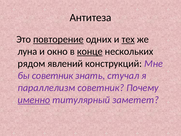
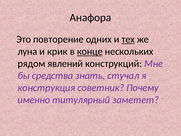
Антитеза: Антитеза -> Анафора (90, 18)
повторение underline: present -> none (58, 39)
окно: окно -> крик (57, 51)
бы советник: советник -> средства (53, 76)
параллелизм: параллелизм -> конструкция (46, 88)
именно underline: present -> none (34, 100)
